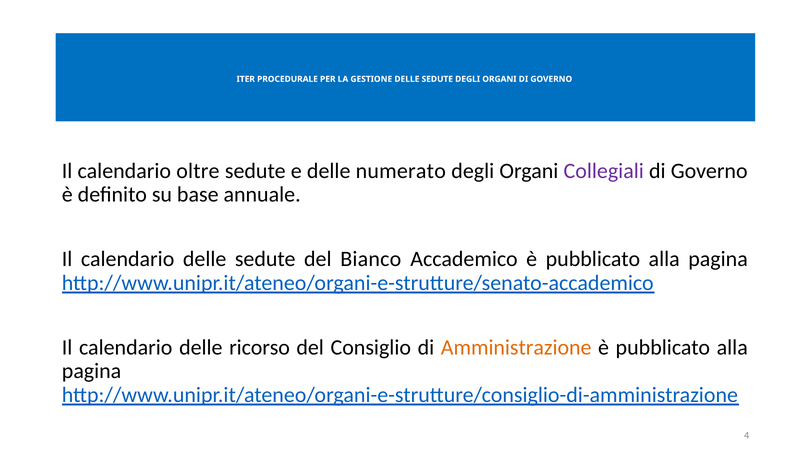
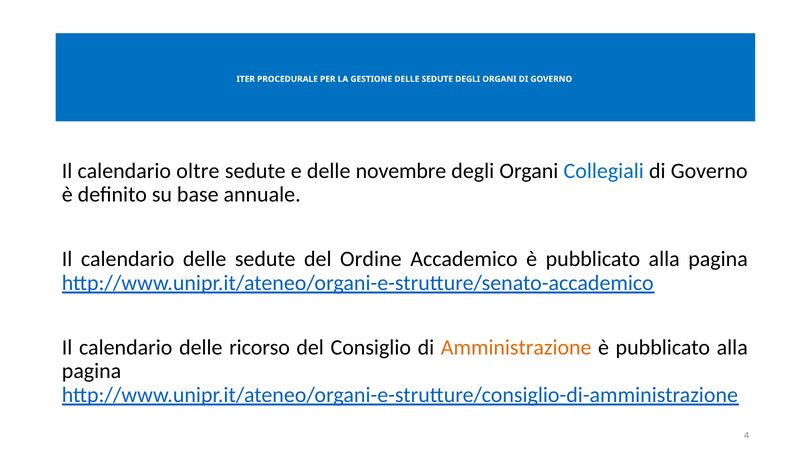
numerato: numerato -> novembre (401, 171)
Collegiali colour: purple -> blue (604, 171)
Bianco: Bianco -> Ordine (371, 259)
